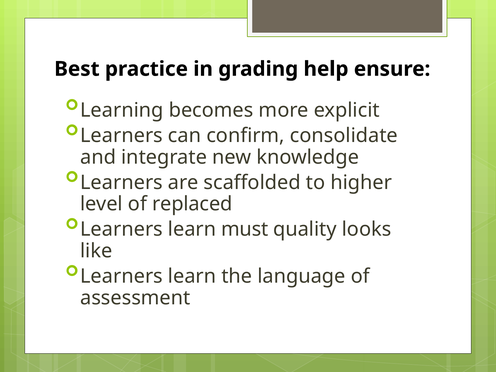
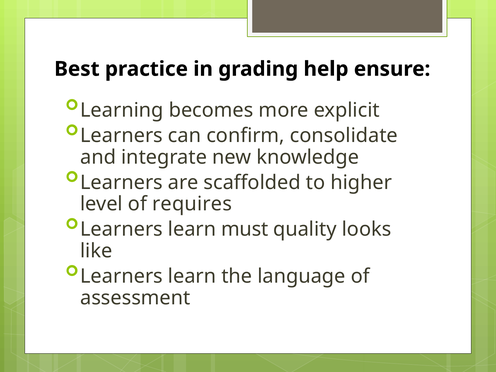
replaced: replaced -> requires (192, 204)
